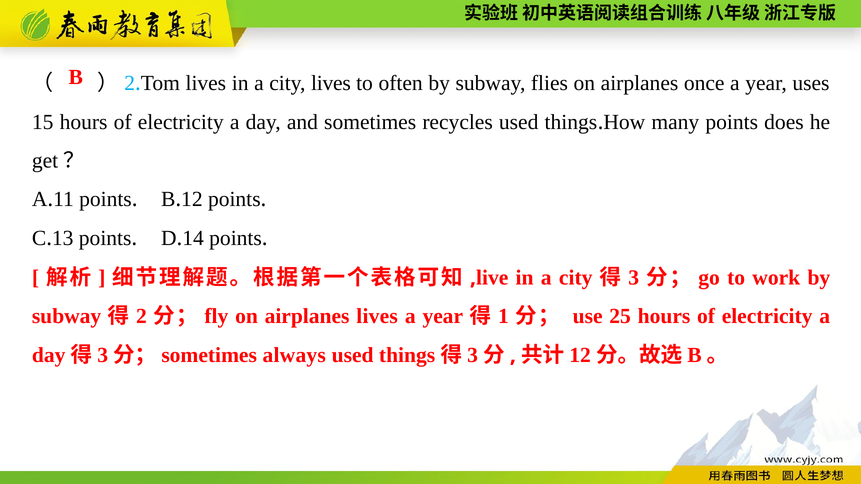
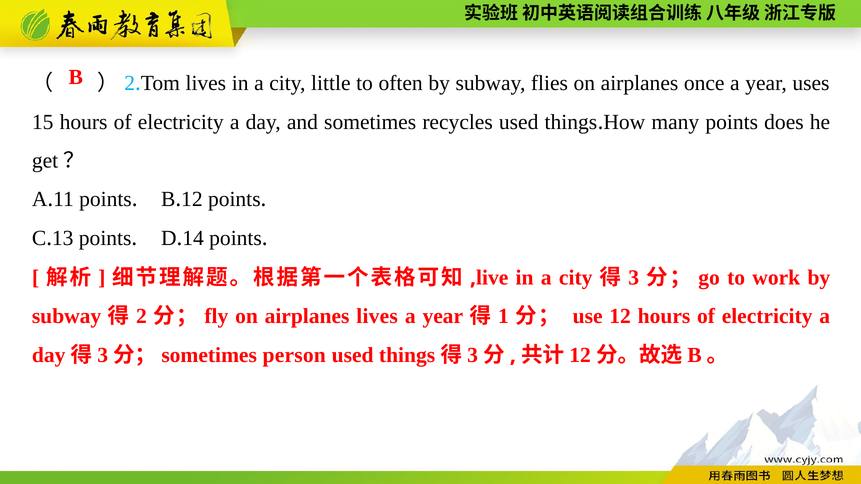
city lives: lives -> little (331, 83)
use 25: 25 -> 12 (620, 317)
always: always -> person (294, 355)
